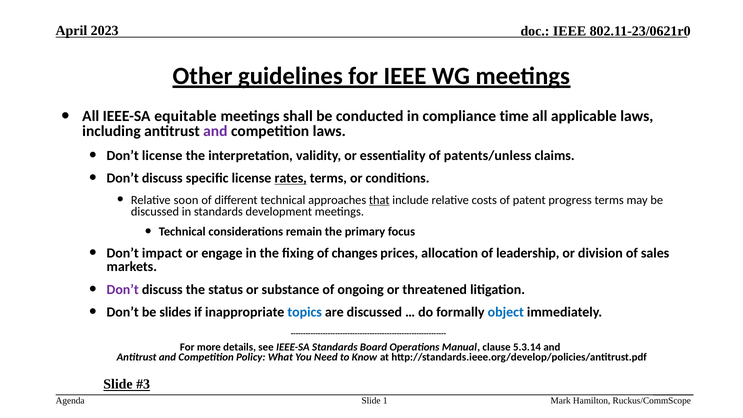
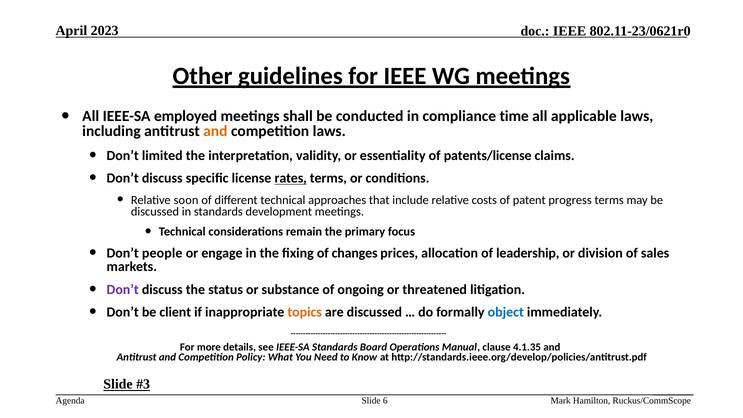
equitable: equitable -> employed (186, 116)
and colour: purple -> orange (215, 131)
Don’t license: license -> limited (162, 155)
patents/unless: patents/unless -> patents/license (488, 155)
that underline: present -> none (379, 200)
impact: impact -> people (162, 253)
slides: slides -> client (175, 312)
topics colour: blue -> orange (305, 312)
5.3.14: 5.3.14 -> 4.1.35 (527, 347)
1: 1 -> 6 (385, 401)
